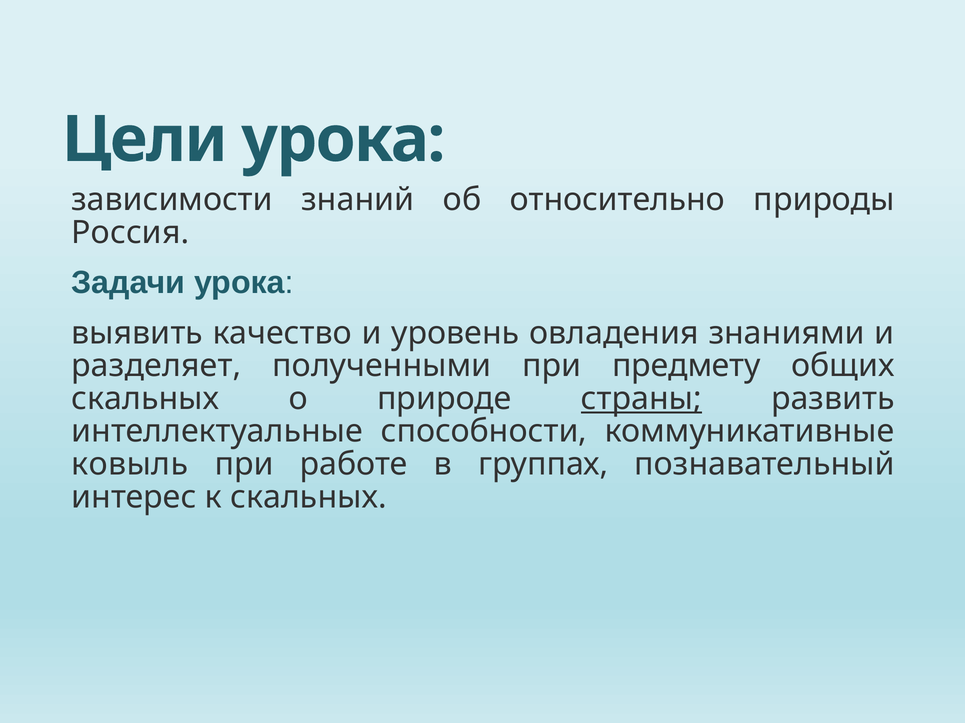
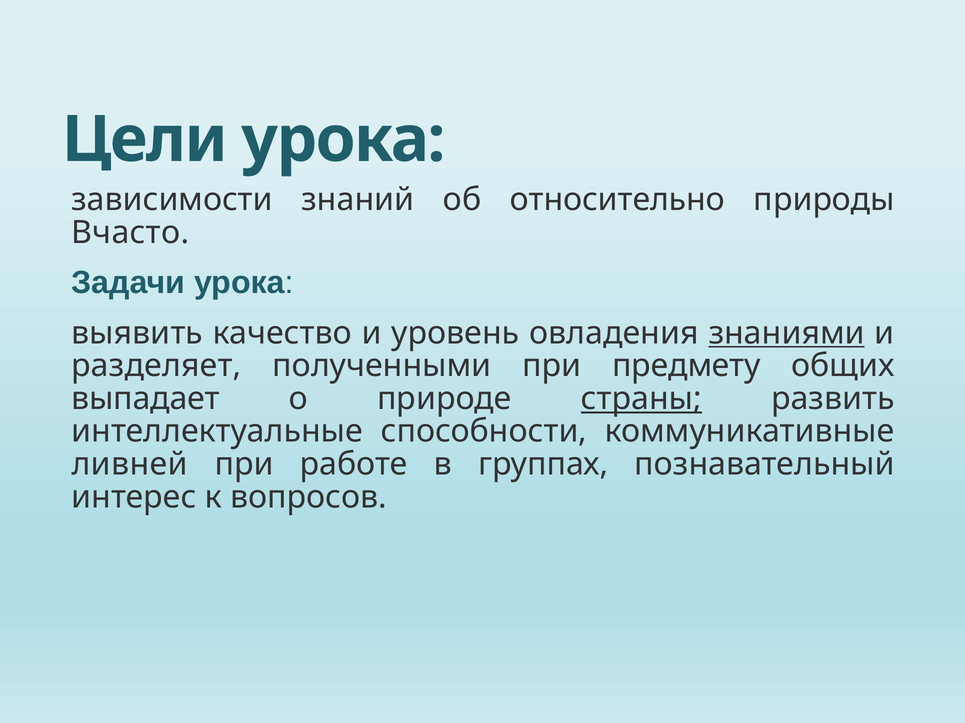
Россия: Россия -> Вчасто (130, 233)
знаниями underline: none -> present (787, 333)
скальных: скальных -> выпадает (145, 399)
ковыль: ковыль -> ливней (130, 465)
к скальных: скальных -> вопросов (309, 497)
